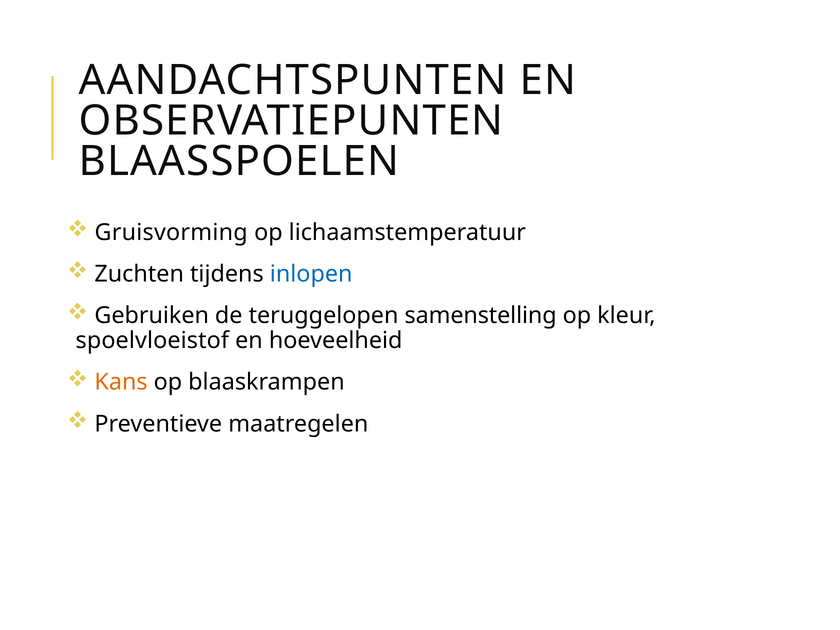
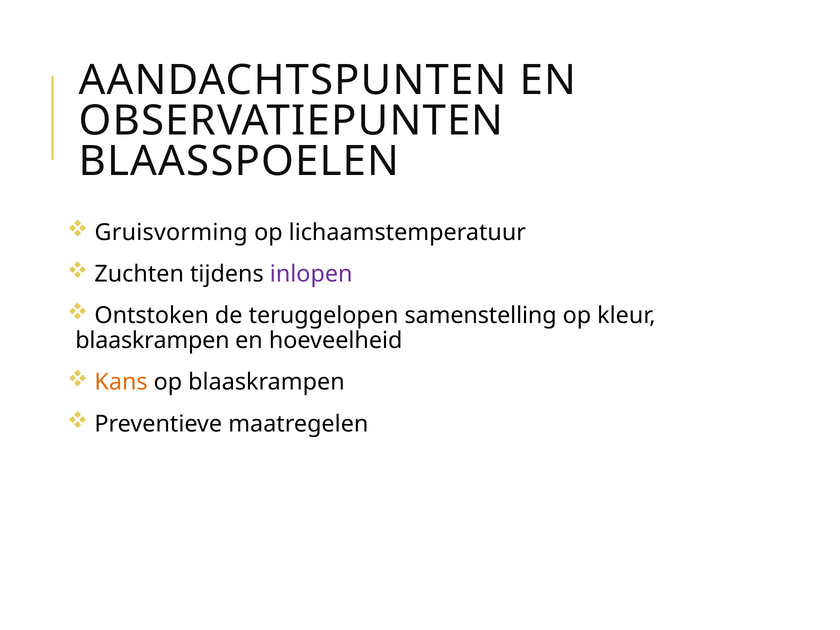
inlopen colour: blue -> purple (311, 274)
Gebruiken: Gebruiken -> Ontstoken (152, 316)
spoelvloeistof: spoelvloeistof -> blaaskrampen (152, 341)
